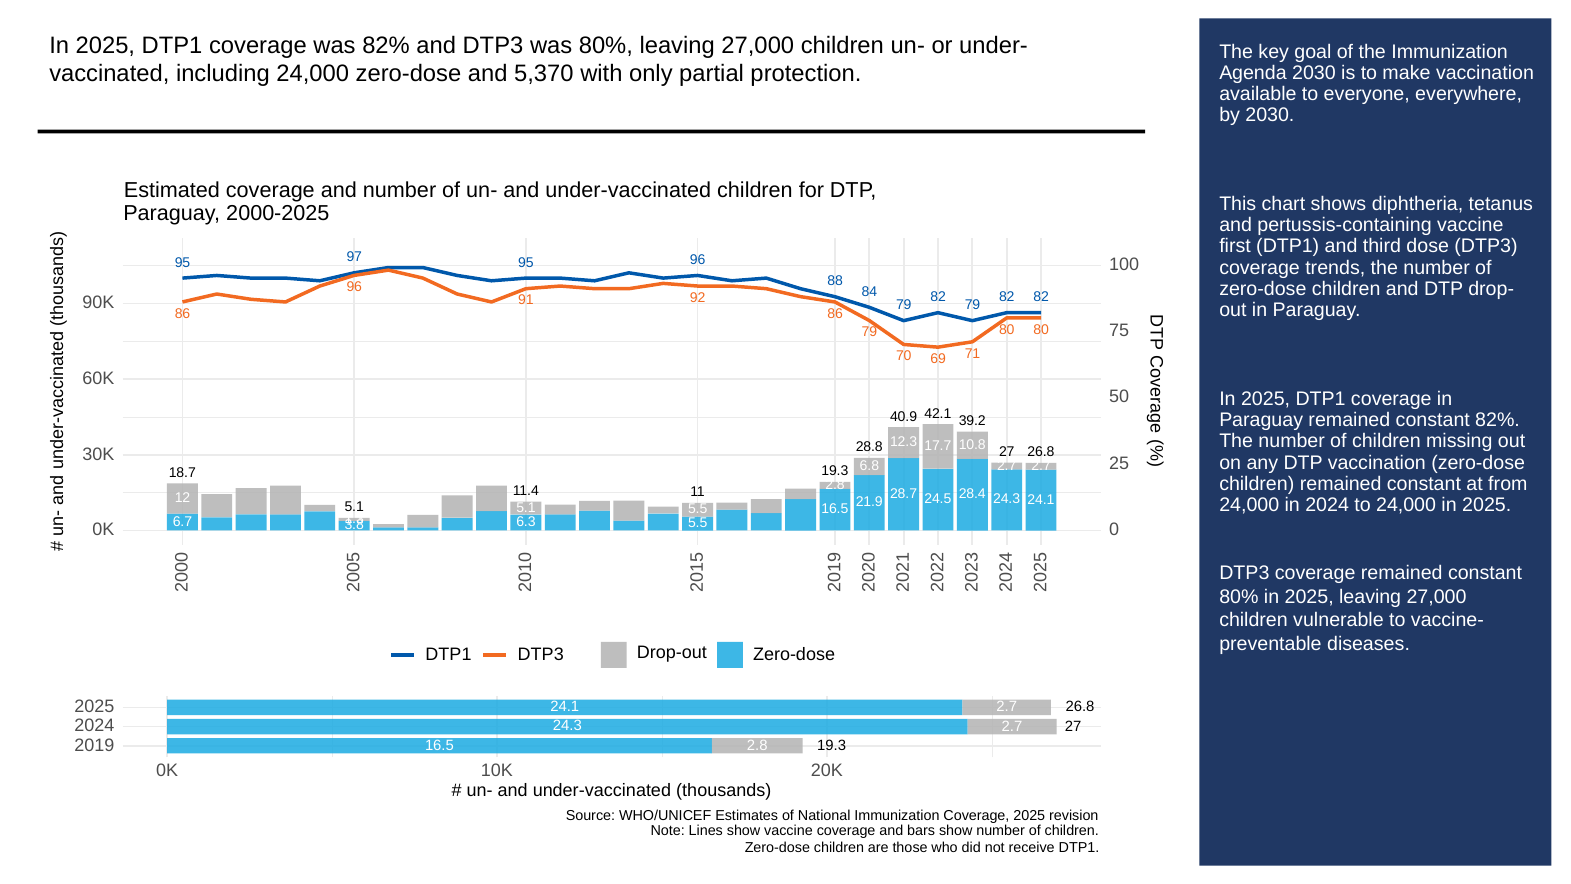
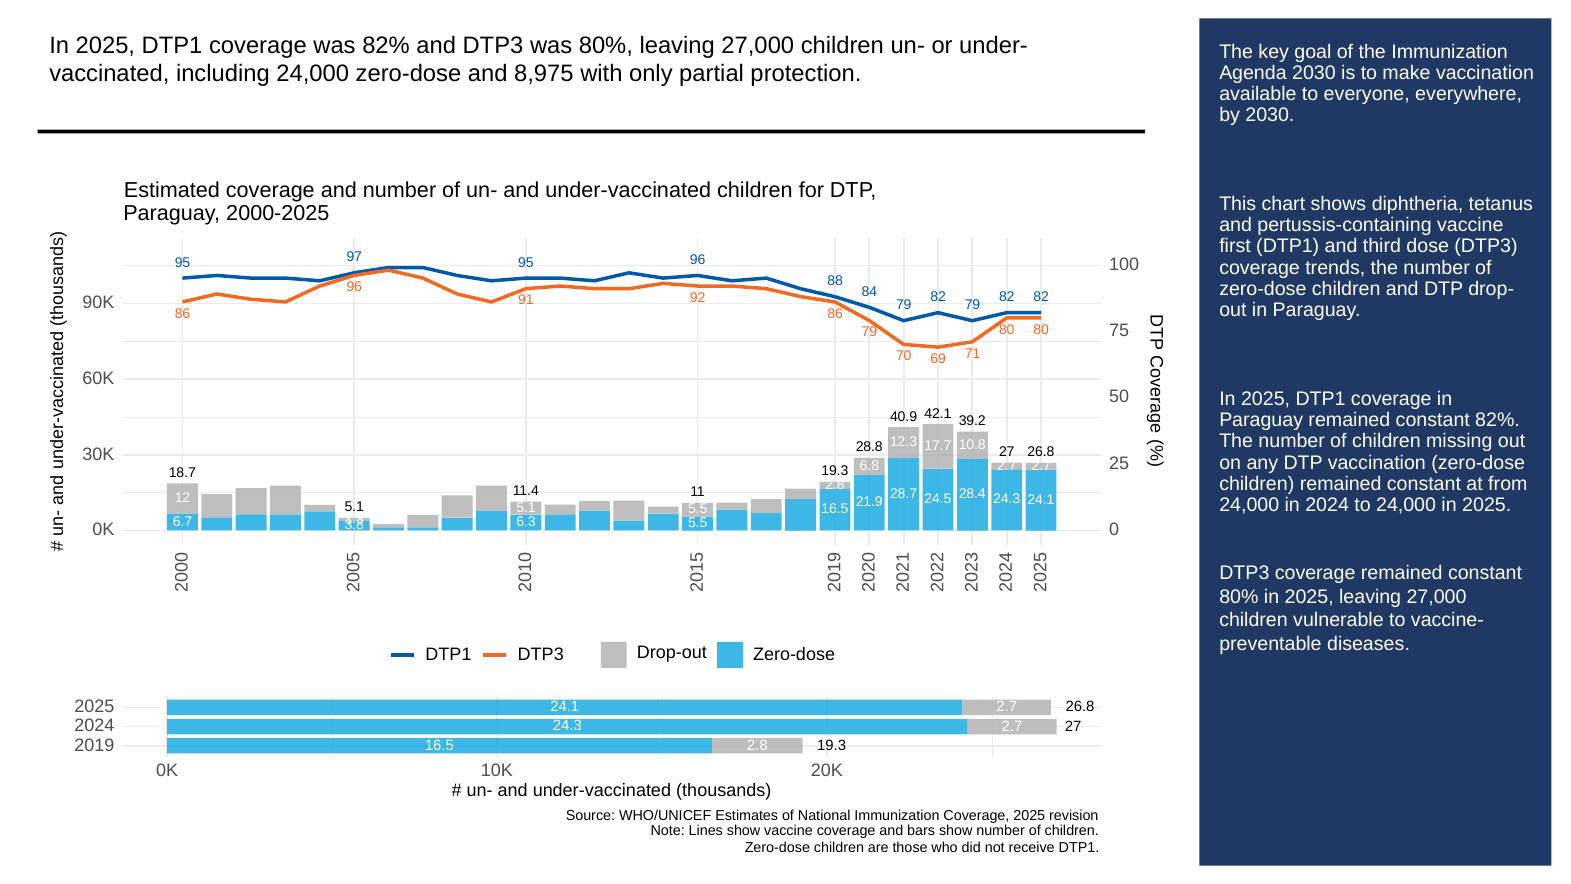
5,370: 5,370 -> 8,975 (544, 74)
